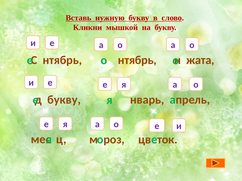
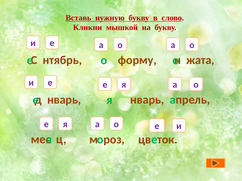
нтябрь нтябрь: нтябрь -> форму (137, 60)
букву: букву -> нварь (64, 100)
